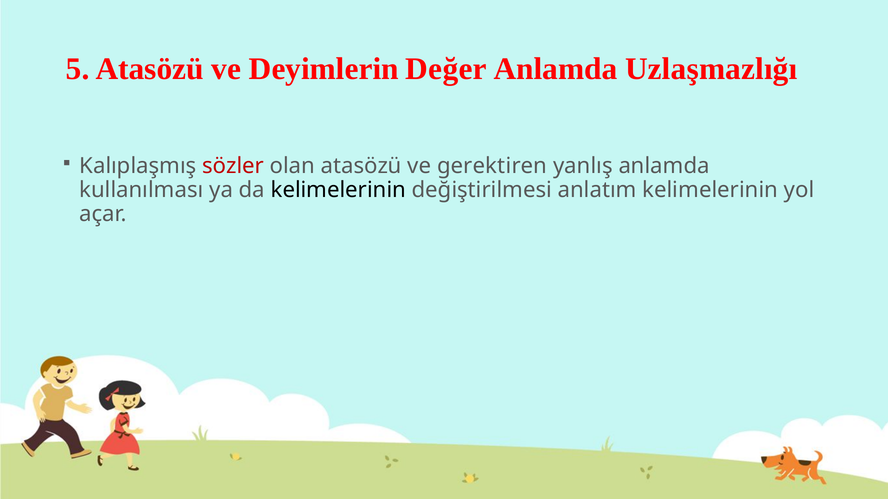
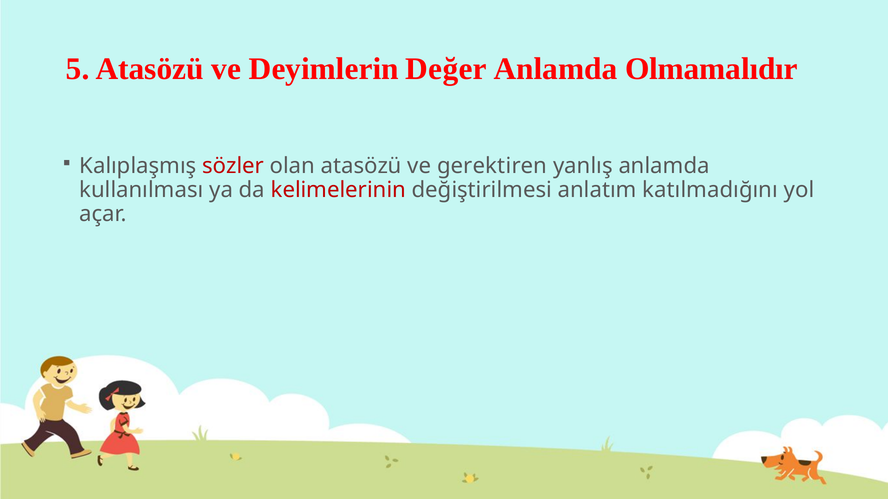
Uzlaşmazlığı: Uzlaşmazlığı -> Olmamalıdır (711, 69)
kelimelerinin colour: black -> red (338, 190)
anlatım kelimelerinin: kelimelerinin -> katılmadığını (710, 190)
